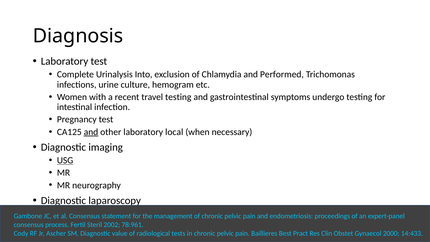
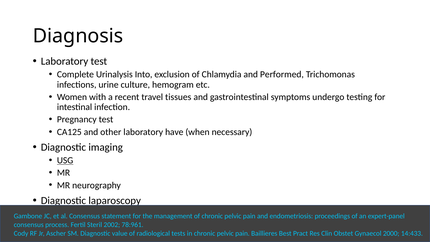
travel testing: testing -> tissues (178, 97)
and underline: present -> none (91, 132)
local: local -> have (174, 132)
